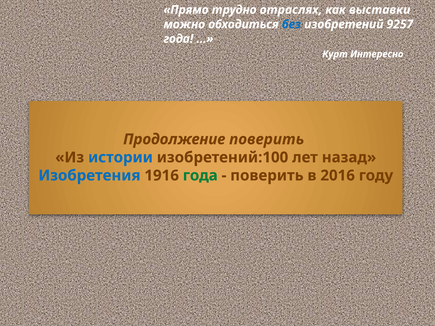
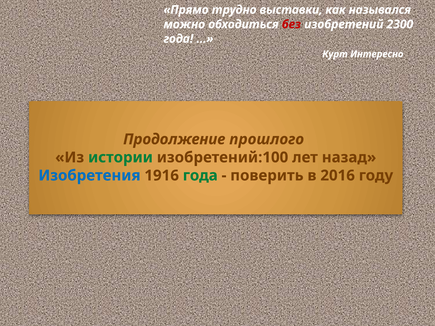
отраслях: отраслях -> выставки (291, 10)
выставки: выставки -> назывался (380, 10)
без colour: blue -> red (291, 24)
9257: 9257 -> 2300 (400, 24)
Продолжение поверить: поверить -> прошлого (267, 139)
истории colour: blue -> green (120, 158)
